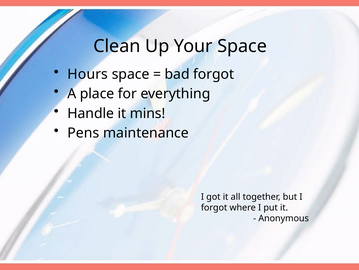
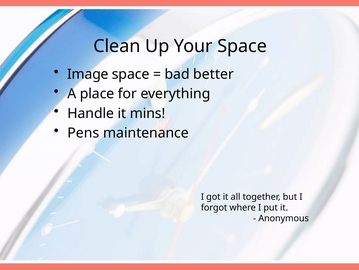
Hours: Hours -> Image (88, 74)
bad forgot: forgot -> better (214, 74)
